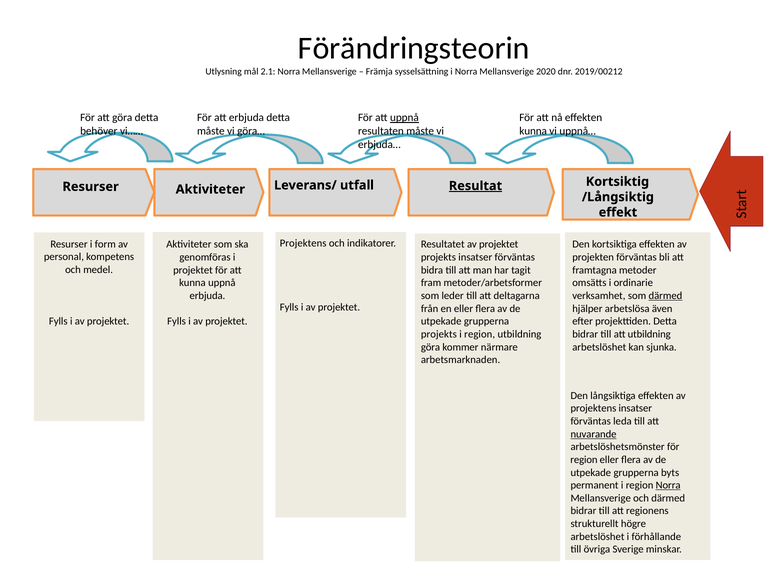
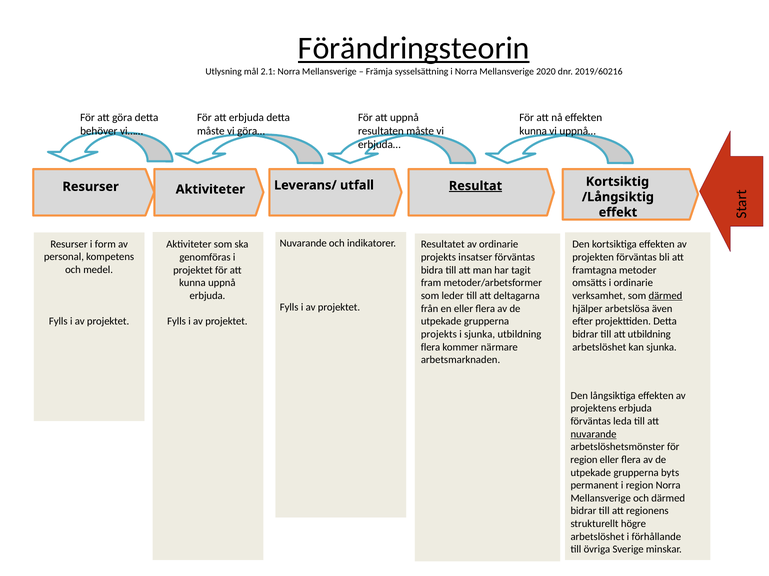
Förändringsteorin underline: none -> present (414, 48)
2019/00212: 2019/00212 -> 2019/60216 (599, 72)
uppnå underline: present -> none (404, 118)
Projektens: Projektens -> Nuvarande (303, 243)
Resultatet av projektet: projektet -> ordinarie (499, 245)
region: region -> sjunka (480, 335)
göra: göra -> flera (430, 347)
projektens insatser: insatser -> erbjuda (635, 409)
Norra underline: present -> none (668, 486)
